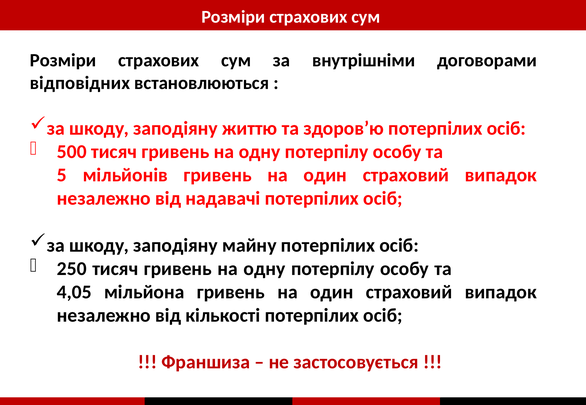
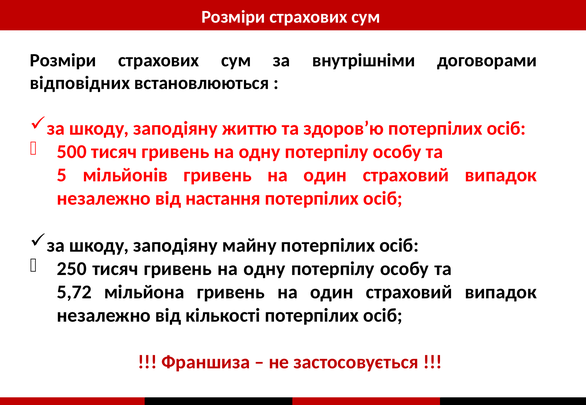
надавачі: надавачі -> настання (223, 199)
4,05: 4,05 -> 5,72 (74, 293)
